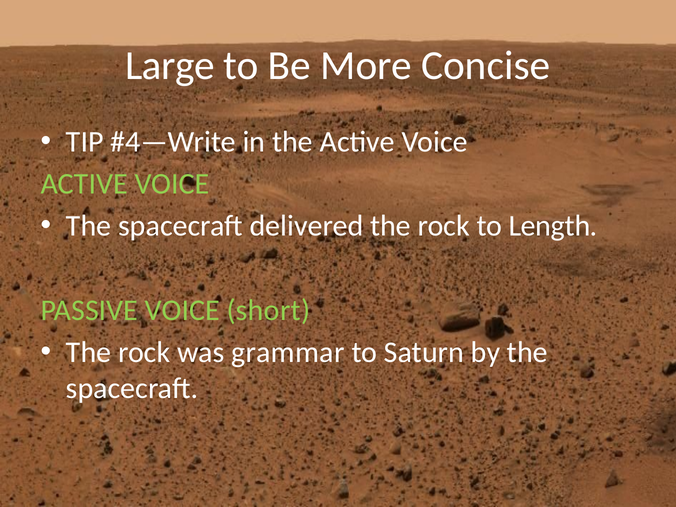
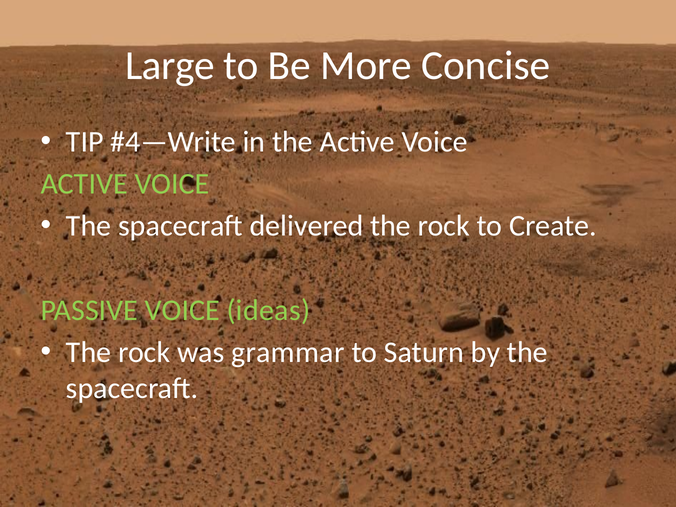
Length: Length -> Create (553, 226)
short: short -> ideas (268, 310)
